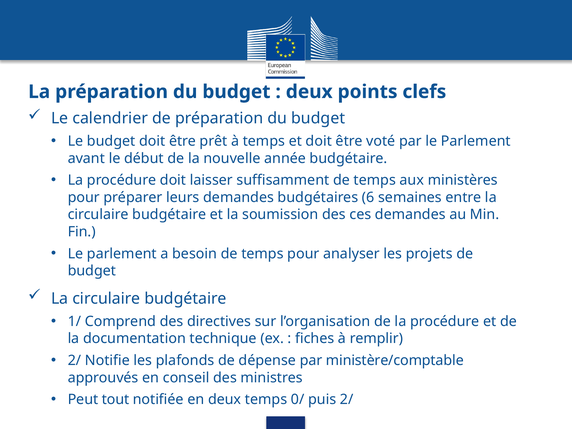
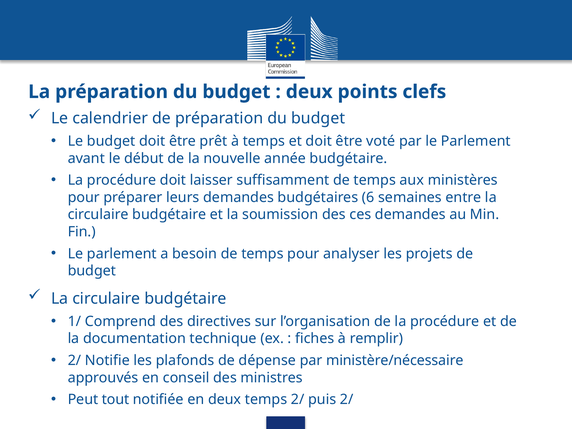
ministère/comptable: ministère/comptable -> ministère/nécessaire (395, 360)
temps 0/: 0/ -> 2/ (298, 400)
